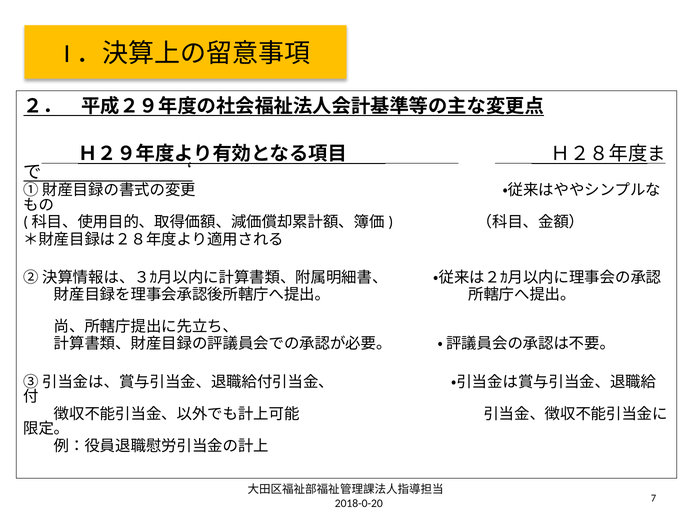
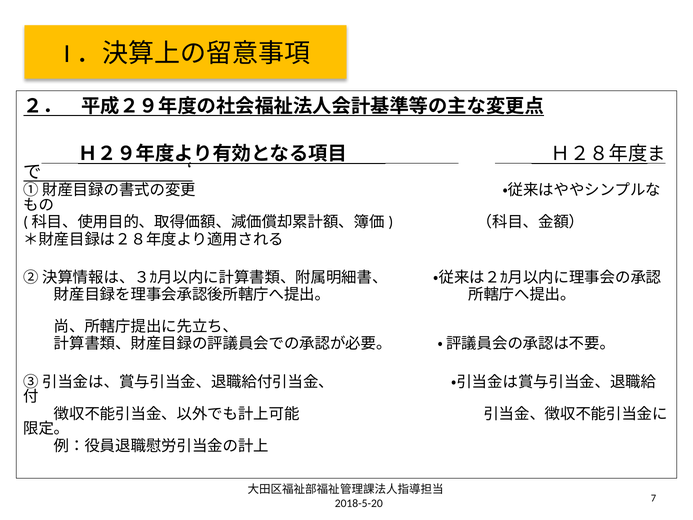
2018-0-20: 2018-0-20 -> 2018-5-20 (359, 503)
